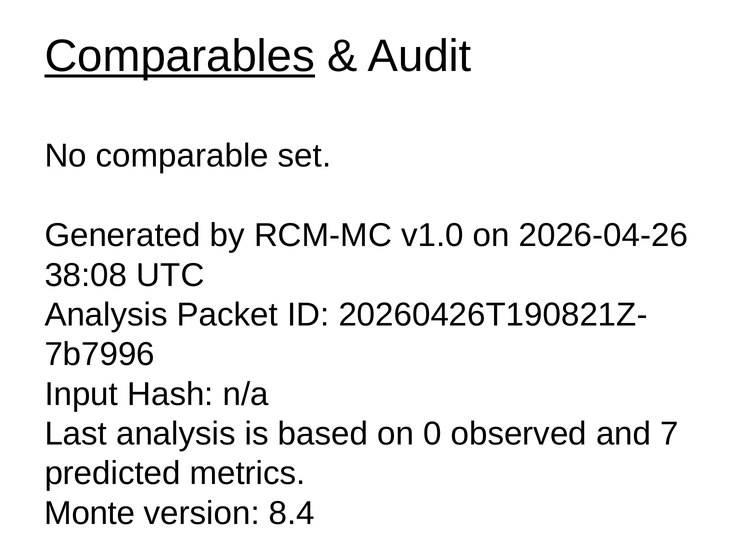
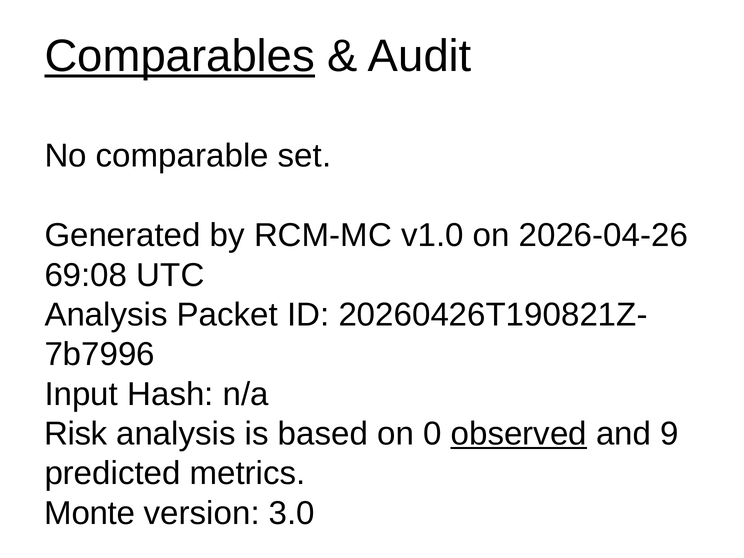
38:08: 38:08 -> 69:08 (86, 275)
Last: Last -> Risk (76, 434)
observed underline: none -> present (519, 434)
7: 7 -> 9 (670, 434)
8.4: 8.4 -> 3.0 (292, 513)
